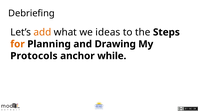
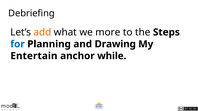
ideas: ideas -> more (108, 32)
for colour: orange -> blue (18, 44)
Protocols: Protocols -> Entertain (34, 56)
